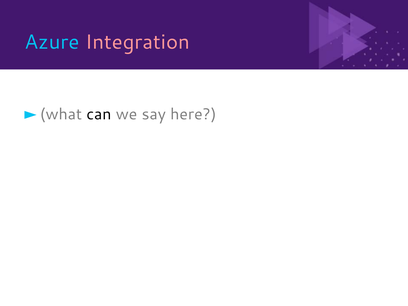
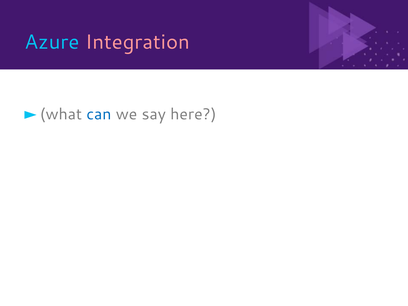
can colour: black -> blue (99, 114)
